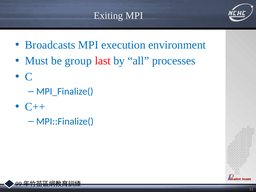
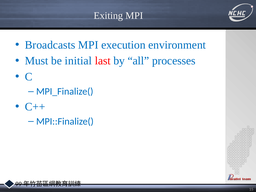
group: group -> initial (78, 61)
